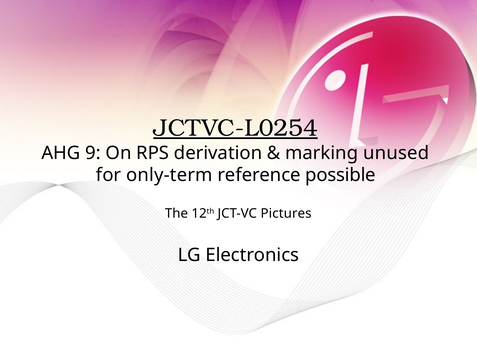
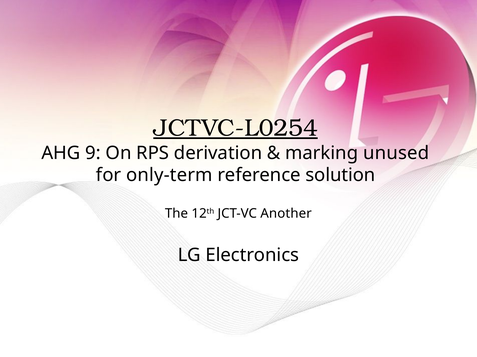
possible: possible -> solution (340, 176)
Pictures: Pictures -> Another (286, 214)
